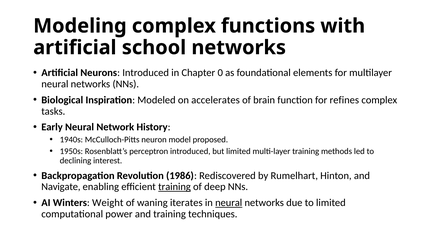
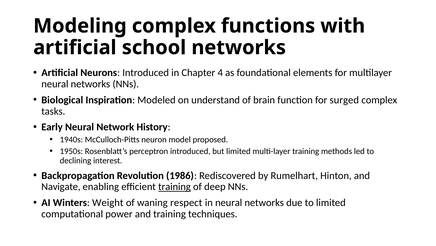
0: 0 -> 4 (220, 72)
accelerates: accelerates -> understand (216, 100)
refines: refines -> surged (344, 100)
iterates: iterates -> respect (186, 202)
neural underline: present -> none (229, 202)
